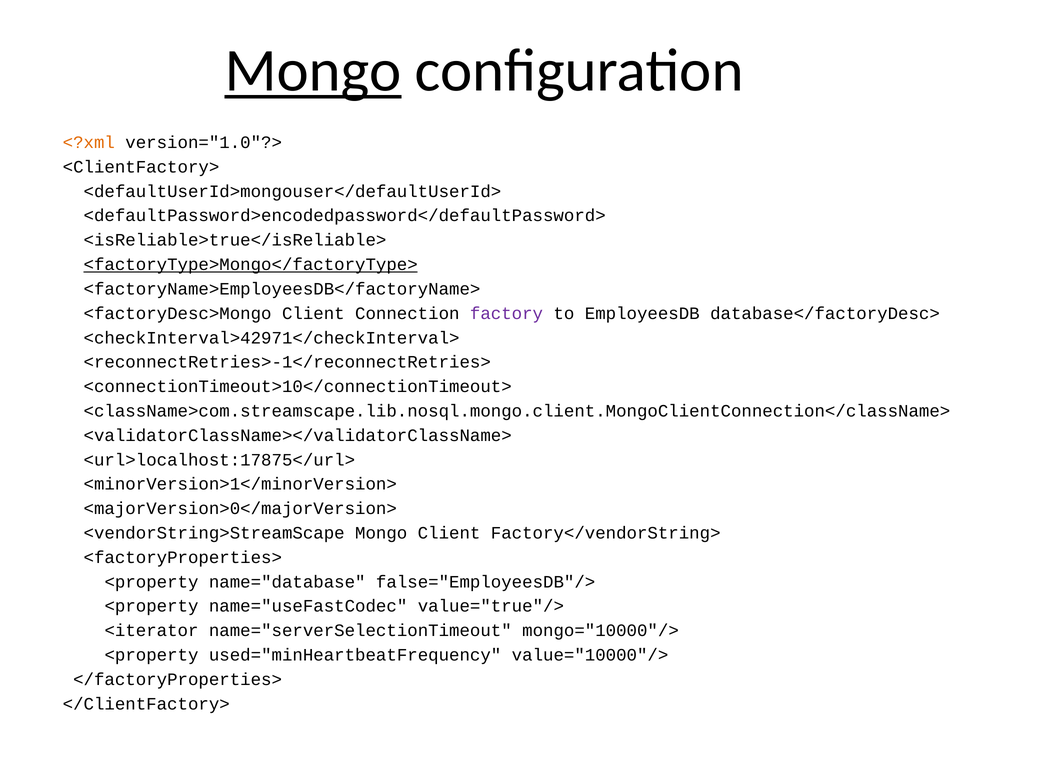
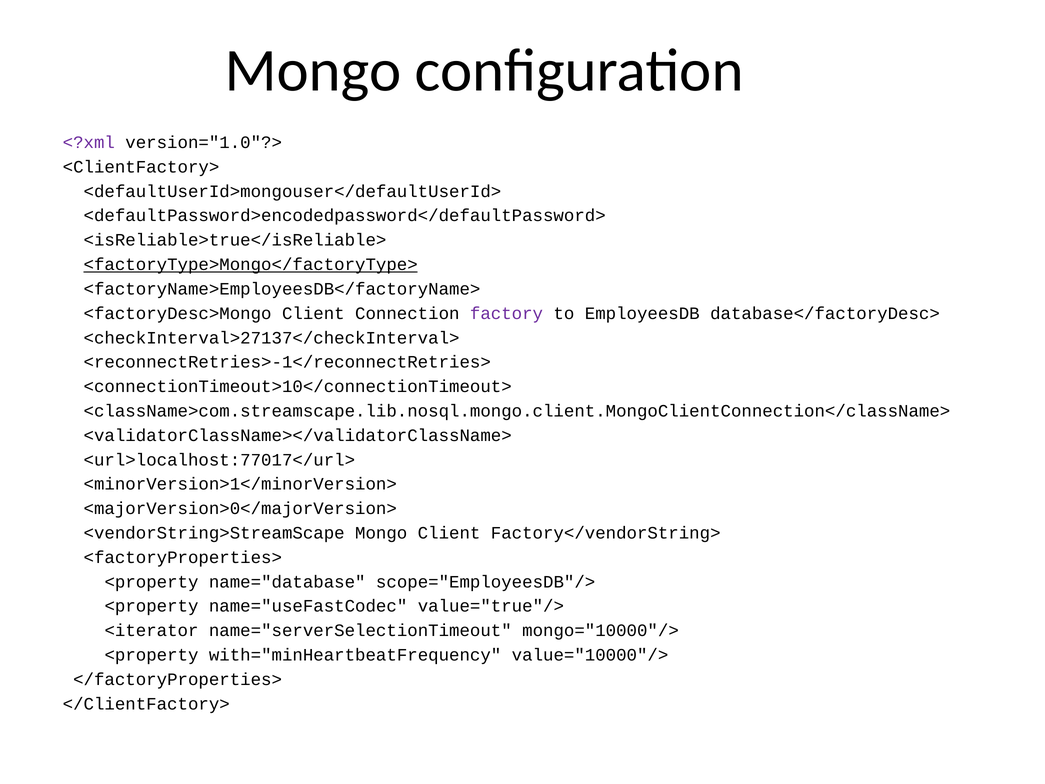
Mongo underline: present -> none (313, 70)
<?xml colour: orange -> purple (89, 142)
<checkInterval>42971</checkInterval>: <checkInterval>42971</checkInterval> -> <checkInterval>27137</checkInterval> (272, 338)
<url>localhost:17875</url>: <url>localhost:17875</url> -> <url>localhost:77017</url> (219, 460)
false="EmployeesDB"/>: false="EmployeesDB"/> -> scope="EmployeesDB"/> (486, 582)
used="minHeartbeatFrequency: used="minHeartbeatFrequency -> with="minHeartbeatFrequency (355, 655)
